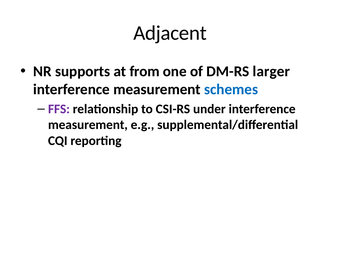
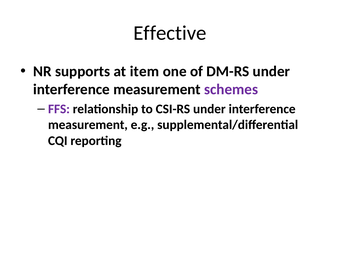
Adjacent: Adjacent -> Effective (170, 33)
from: from -> item (144, 71)
DM-RS larger: larger -> under (271, 71)
schemes colour: blue -> purple (231, 89)
